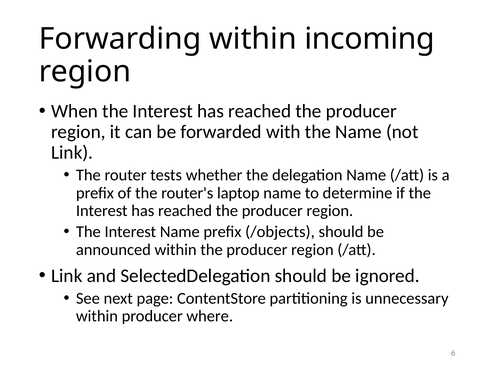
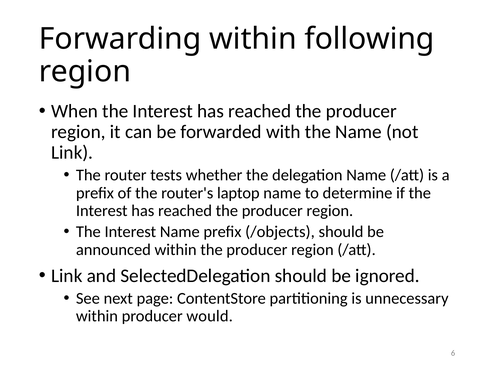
incoming: incoming -> following (370, 39)
where: where -> would (210, 317)
